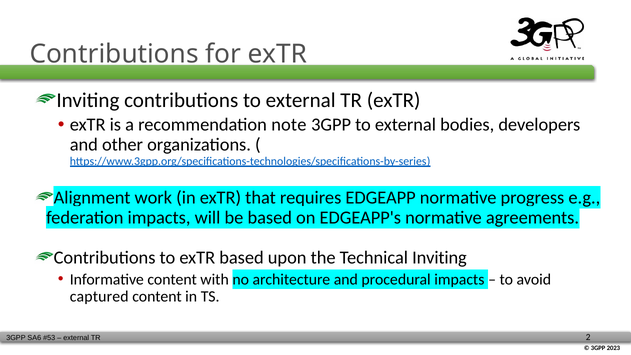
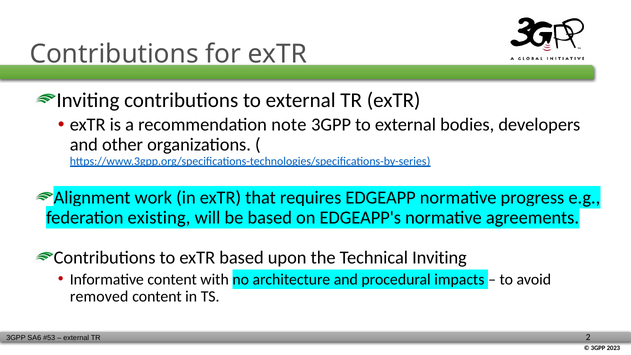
federation impacts: impacts -> existing (159, 218)
captured: captured -> removed (99, 296)
